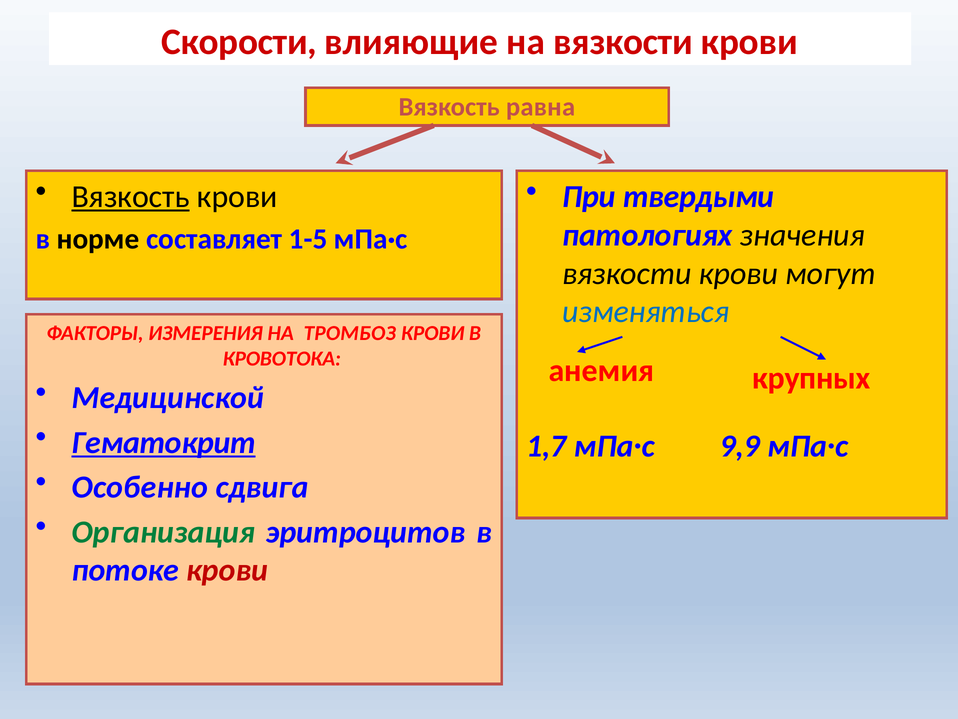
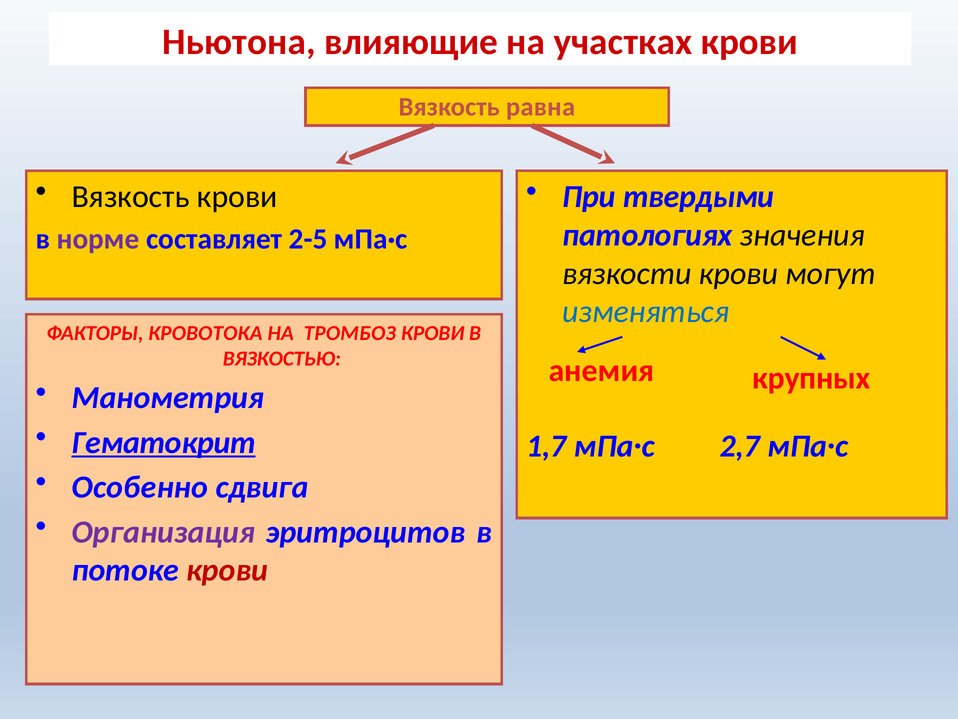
Скорости: Скорости -> Ньютона (239, 42)
на вязкости: вязкости -> участках (623, 42)
Вязкость underline: present -> none (131, 197)
норме colour: black -> purple (98, 239)
1-5: 1-5 -> 2-5 (308, 239)
ИЗМЕРЕНИЯ: ИЗМЕРЕНИЯ -> КРОВОТОКА (205, 333)
КРОВОТОКА: КРОВОТОКА -> ВЯЗКОСТЬЮ (282, 358)
Медицинской: Медицинской -> Манометрия (168, 398)
9,9: 9,9 -> 2,7 (740, 446)
Организация colour: green -> purple (163, 532)
